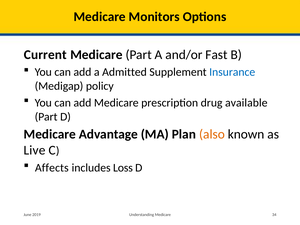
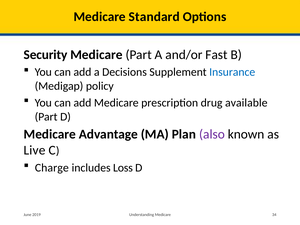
Monitors: Monitors -> Standard (154, 17)
Current: Current -> Security (45, 55)
Admitted: Admitted -> Decisions (124, 72)
also colour: orange -> purple (212, 134)
Affects: Affects -> Charge (52, 168)
